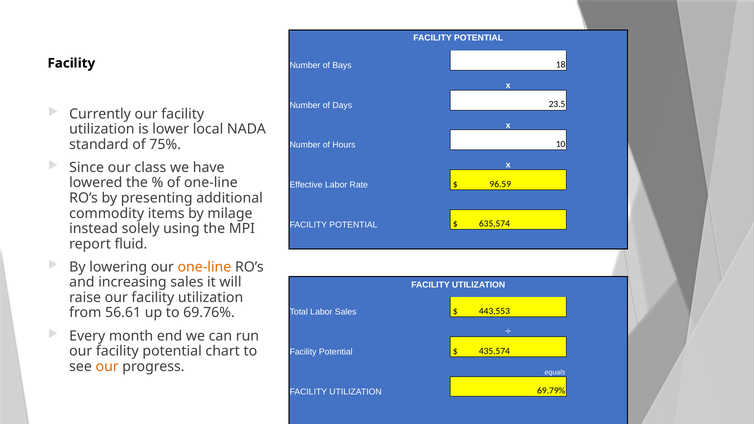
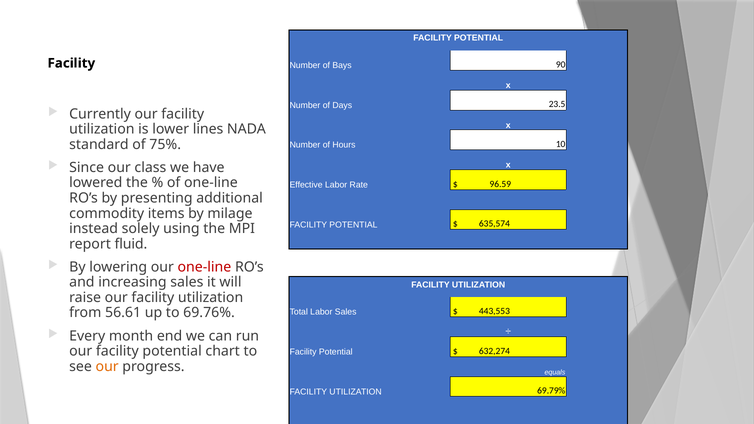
18: 18 -> 90 (561, 65)
local: local -> lines (208, 129)
one-line colour: orange -> red (204, 267)
435,574: 435,574 -> 632,274 (494, 351)
